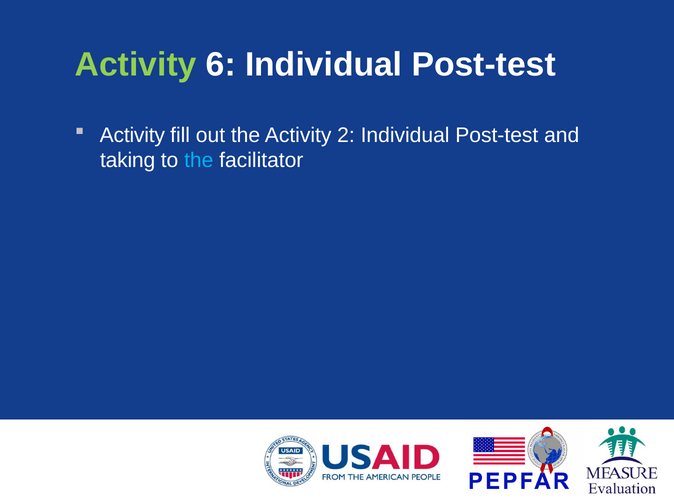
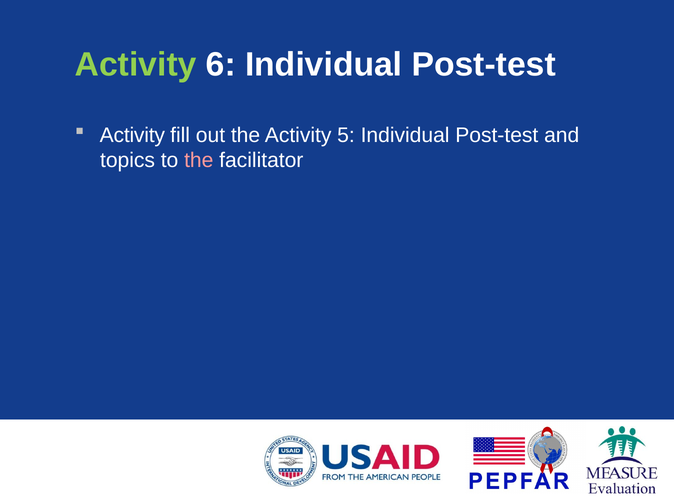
2: 2 -> 5 (346, 135)
taking: taking -> topics (128, 160)
the colour: light blue -> pink (199, 160)
